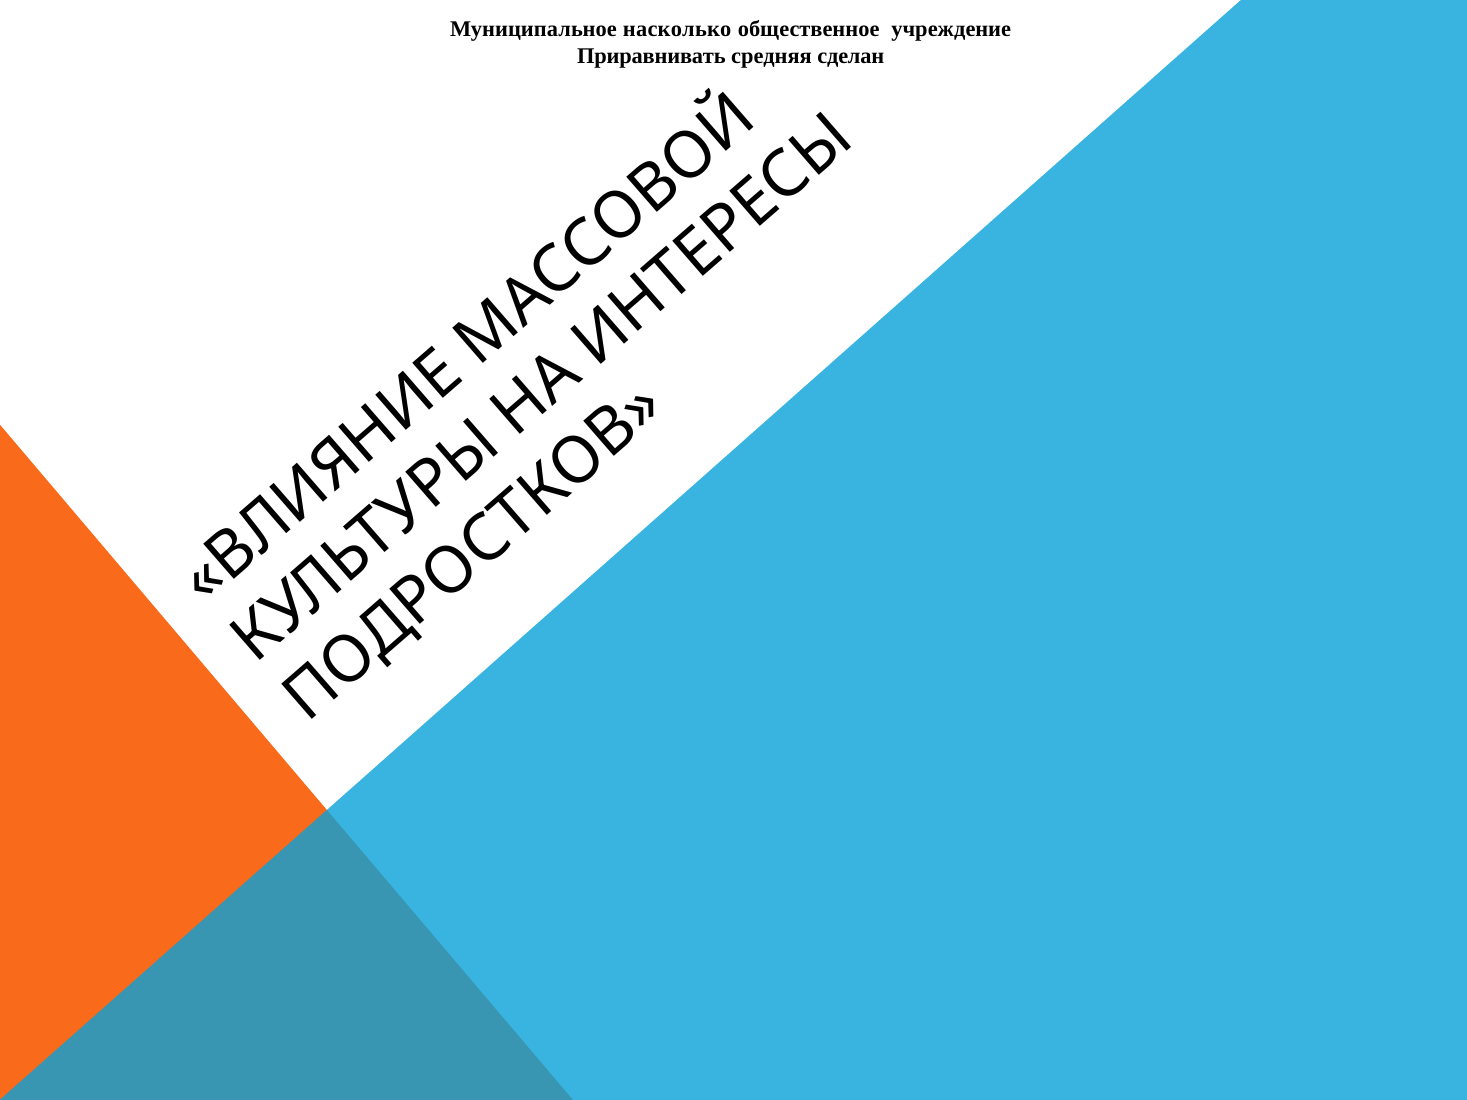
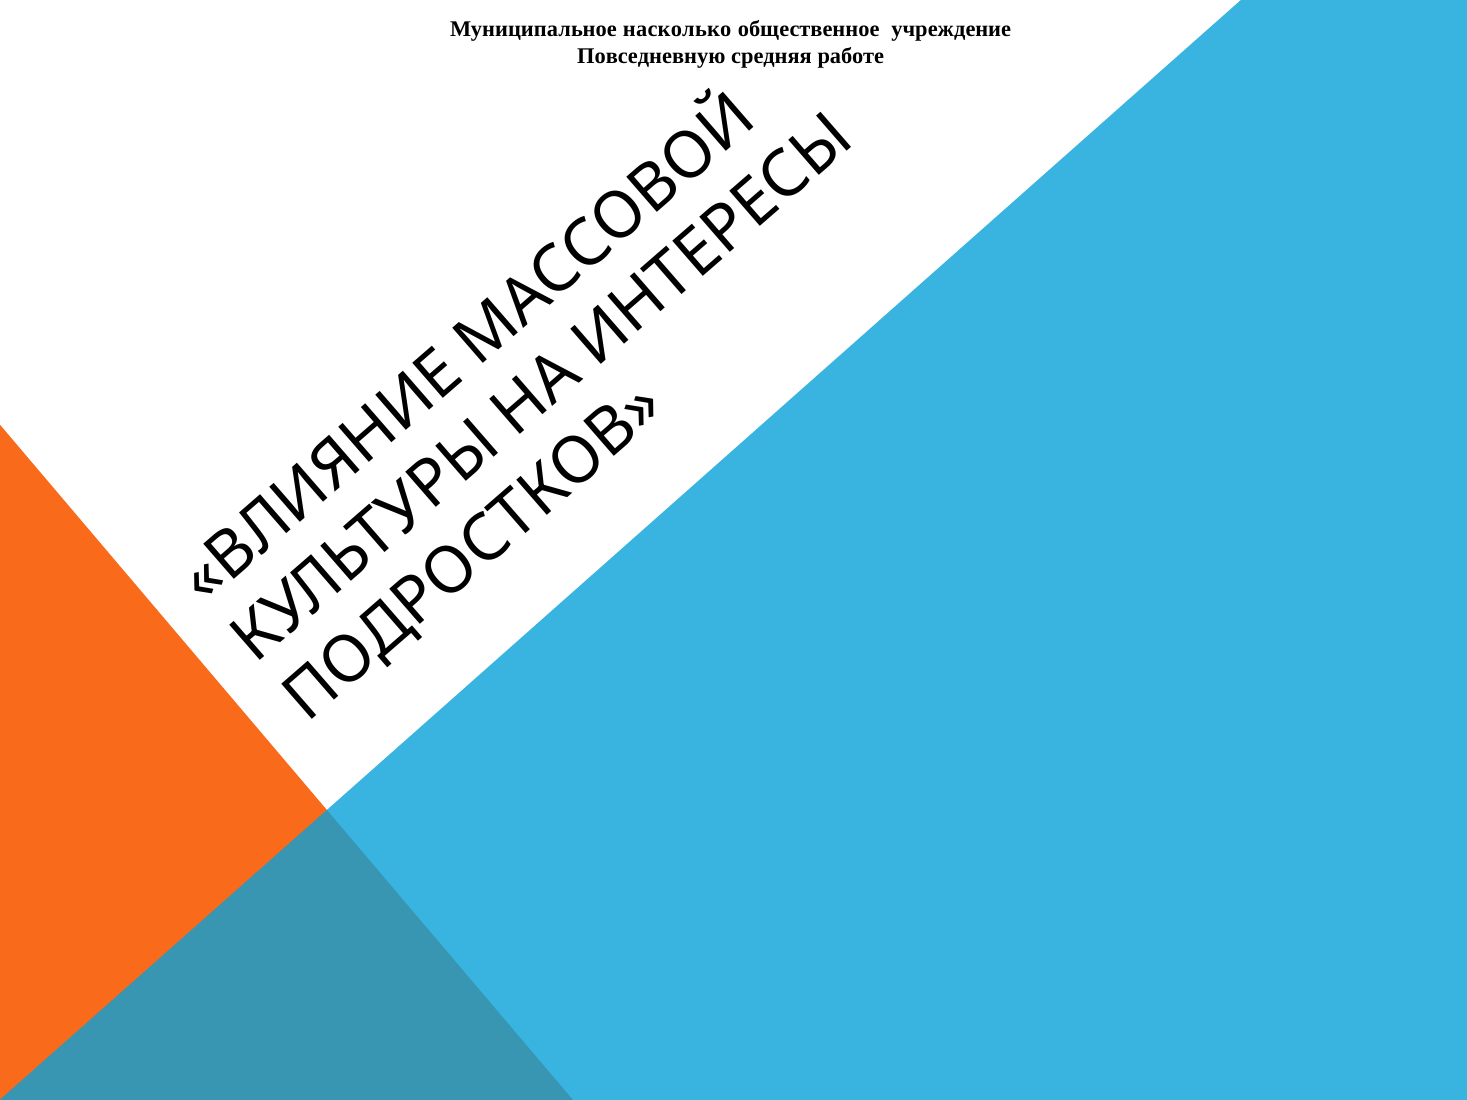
Приравнивать: Приравнивать -> Повседневную (651, 56)
сделан: сделан -> работе (851, 56)
